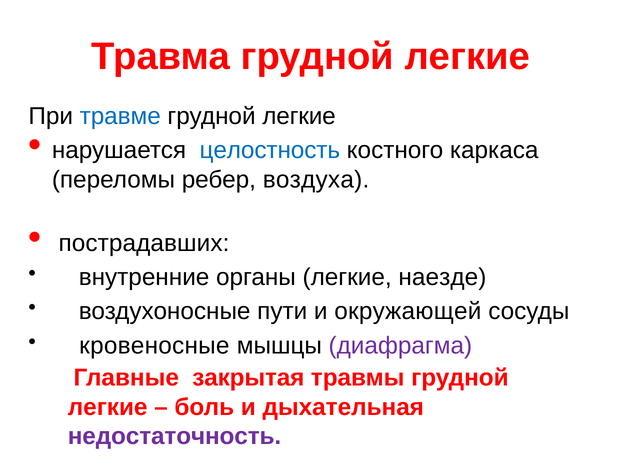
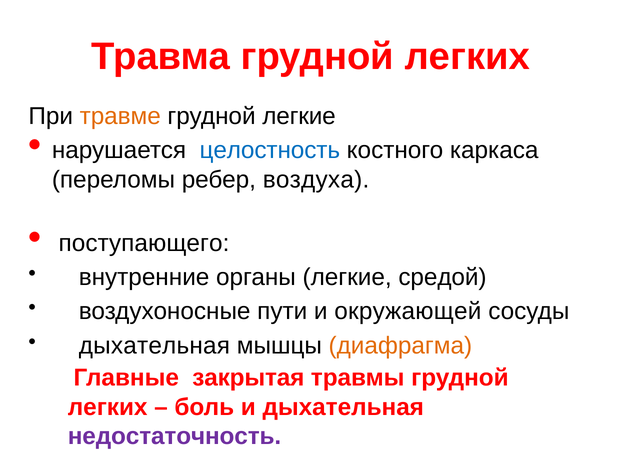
Травма грудной легкие: легкие -> легких (467, 56)
травме colour: blue -> orange (120, 116)
пострадавших: пострадавших -> поступающего (144, 243)
наезде: наезде -> средой (442, 277)
кровеносные: кровеносные -> дыхательная (154, 345)
диафрагма colour: purple -> orange (400, 345)
легкие: легкие -> легких (108, 407)
